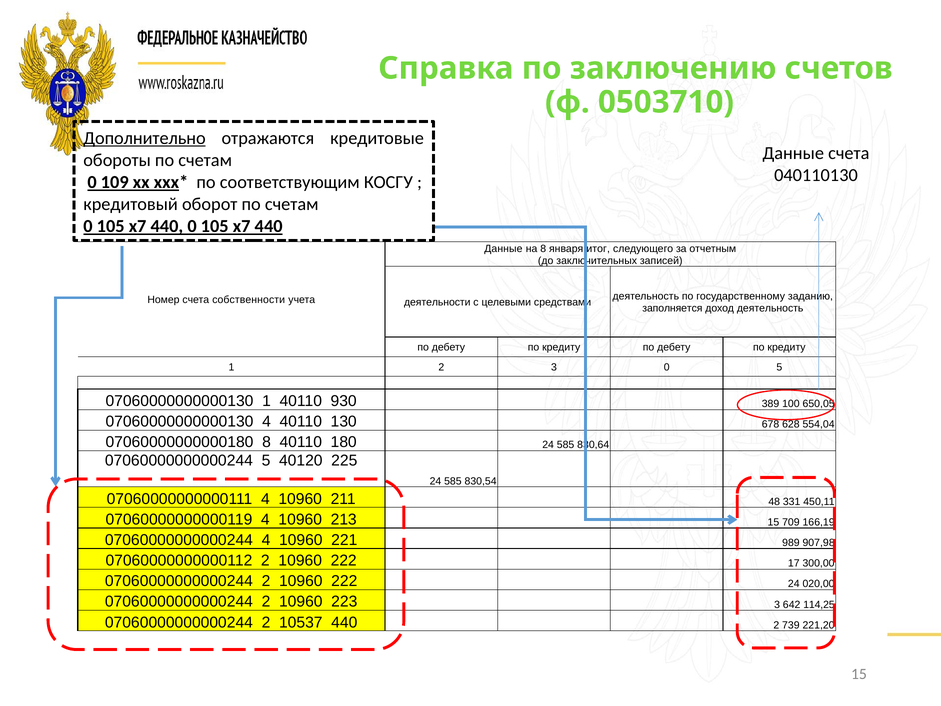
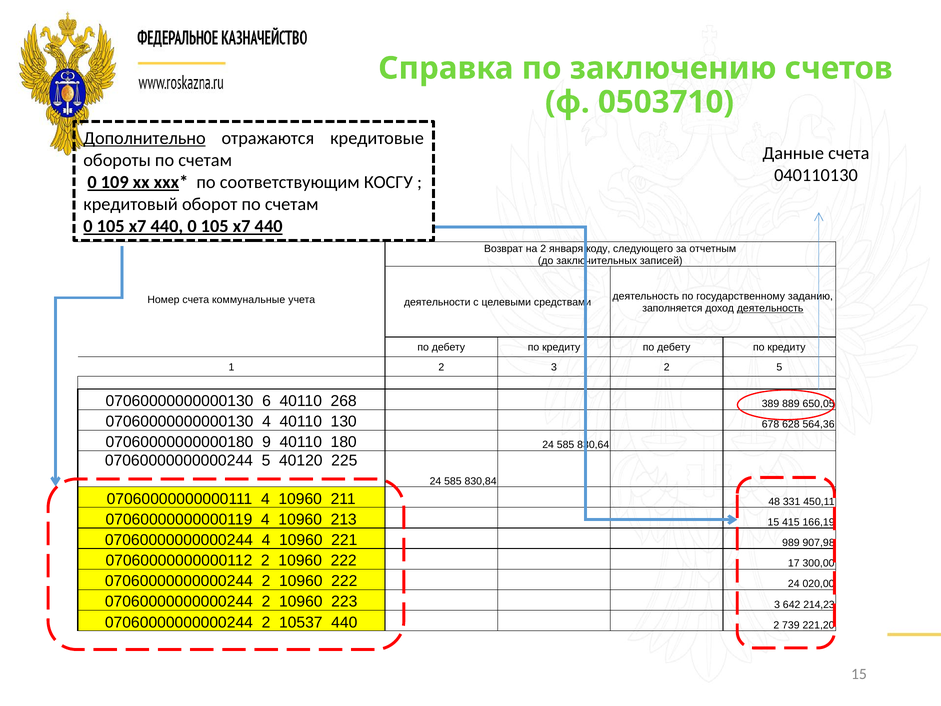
Данные: Данные -> Возврат (504, 249)
на 8: 8 -> 2 (543, 249)
итог: итог -> коду (598, 249)
собственности: собственности -> коммунальные (249, 300)
деятельность underline: none -> present (770, 308)
3 0: 0 -> 2 (667, 367)
07060000000000130 1: 1 -> 6 (267, 401)
930: 930 -> 268 (344, 401)
100: 100 -> 889 (791, 404)
554,04: 554,04 -> 564,36 (819, 424)
07060000000000180 8: 8 -> 9 (267, 442)
830,54: 830,54 -> 830,84 (481, 481)
709: 709 -> 415 (791, 522)
114,25: 114,25 -> 214,23 (819, 604)
